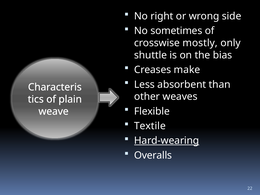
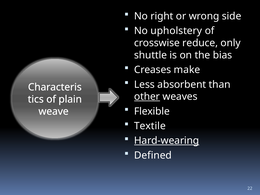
sometimes: sometimes -> upholstery (176, 31)
mostly: mostly -> reduce (200, 43)
other underline: none -> present (147, 97)
Overalls: Overalls -> Defined (153, 155)
